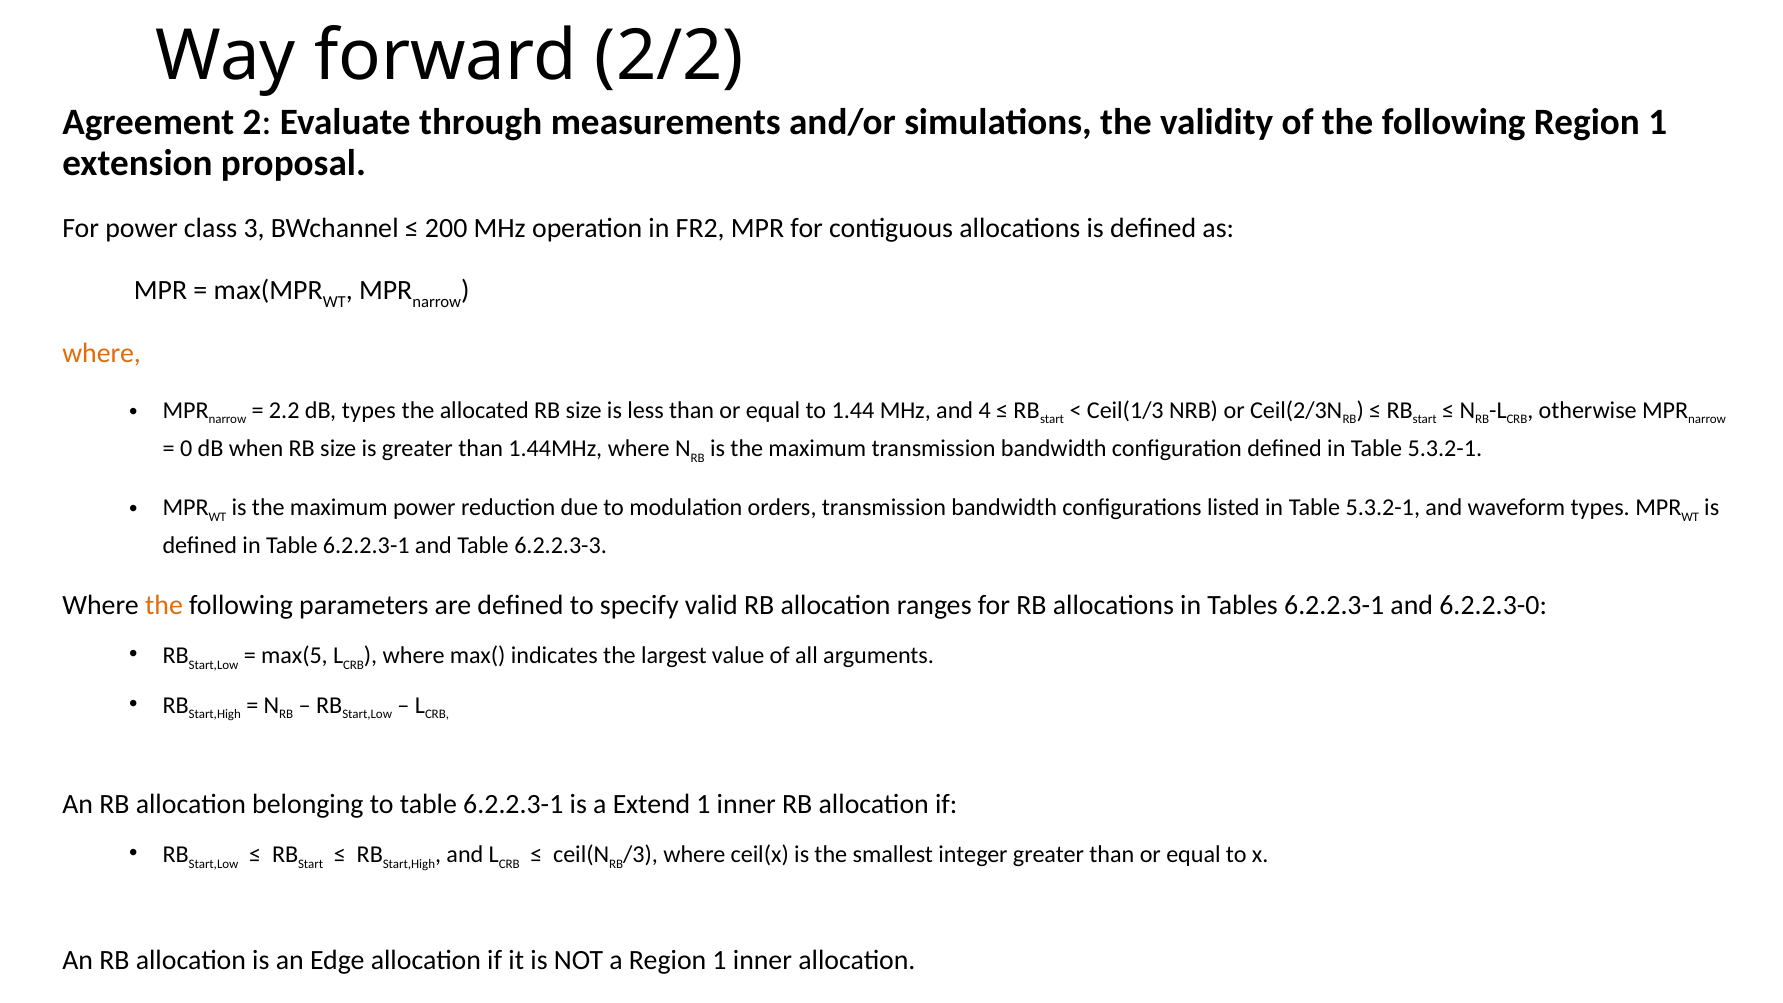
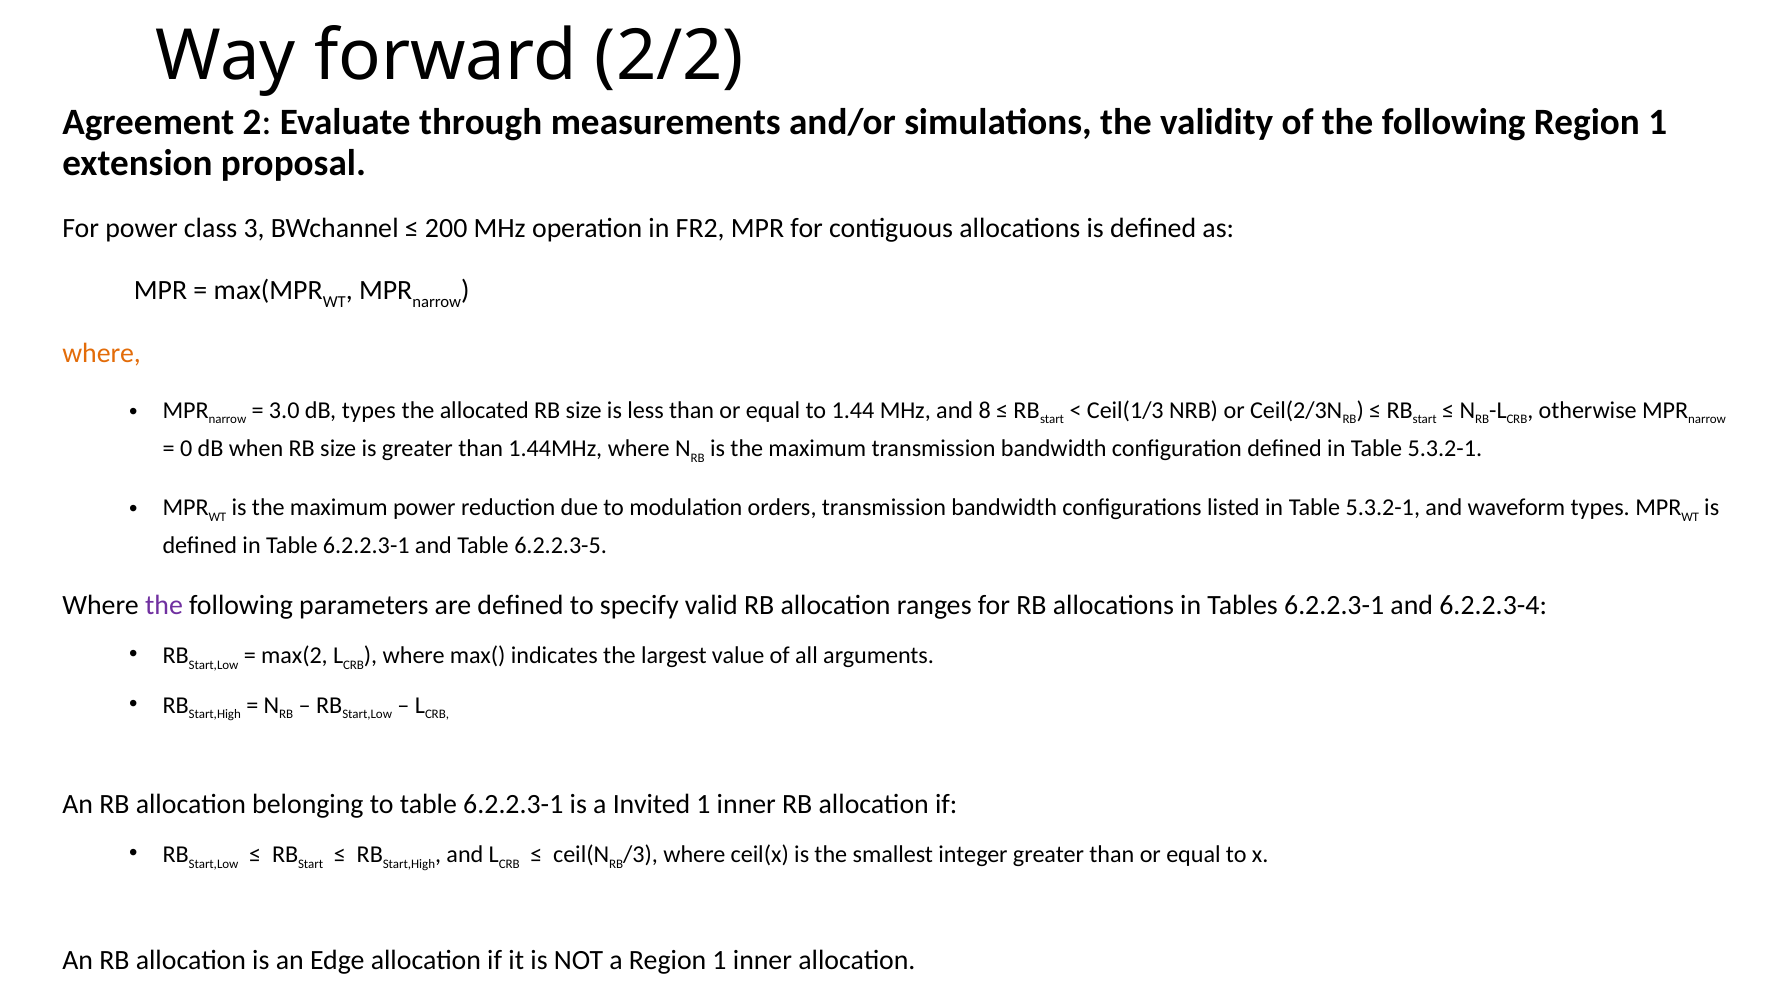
2.2: 2.2 -> 3.0 (284, 410)
4: 4 -> 8 (985, 410)
6.2.2.3-3: 6.2.2.3-3 -> 6.2.2.3-5 (561, 546)
the colour: orange -> purple (164, 605)
6.2.2.3-0: 6.2.2.3-0 -> 6.2.2.3-4 (1493, 605)
max(5: max(5 -> max(2 (294, 656)
Extend: Extend -> Invited (652, 804)
